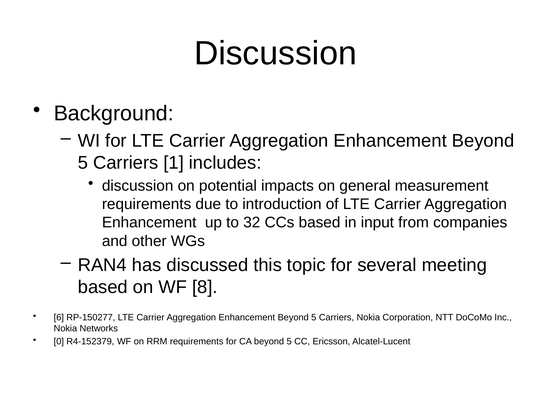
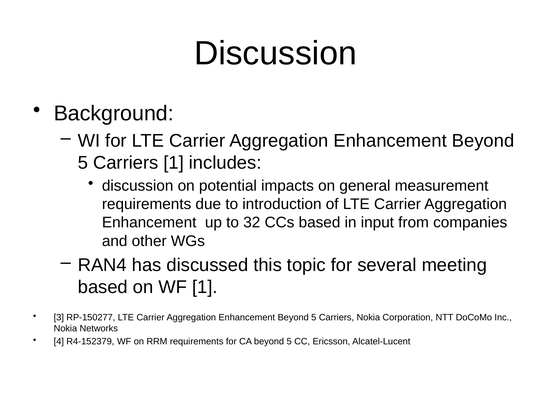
WF 8: 8 -> 1 (205, 287)
6: 6 -> 3 (59, 318)
0: 0 -> 4 (59, 342)
